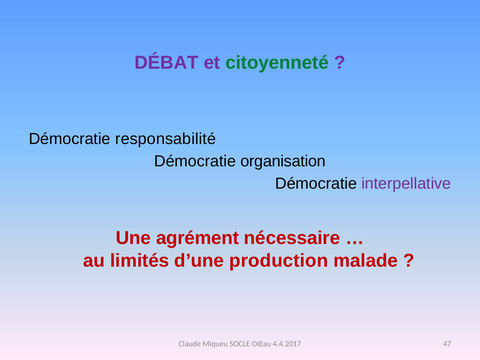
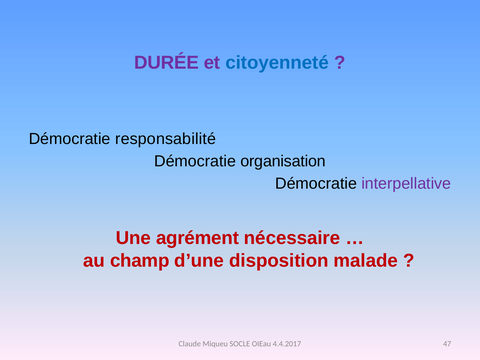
DÉBAT: DÉBAT -> DURÉE (167, 63)
citoyenneté colour: green -> blue (277, 63)
limités: limités -> champ (140, 261)
production: production -> disposition (279, 261)
